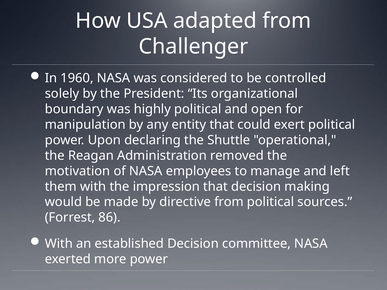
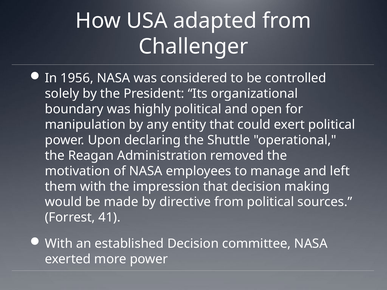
1960: 1960 -> 1956 (77, 78)
86: 86 -> 41 (110, 218)
